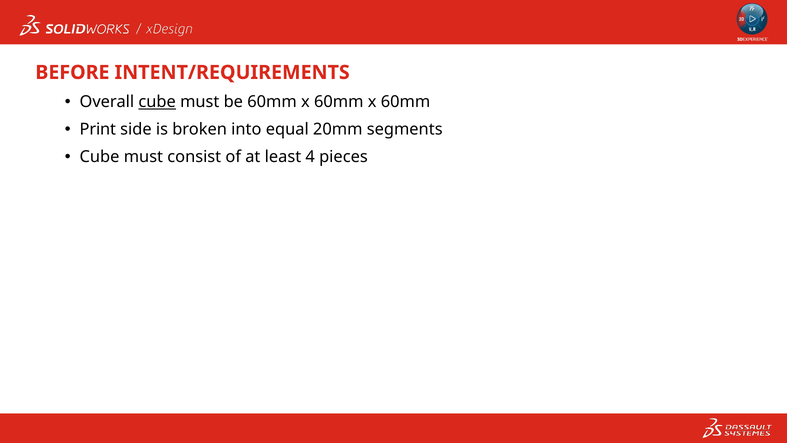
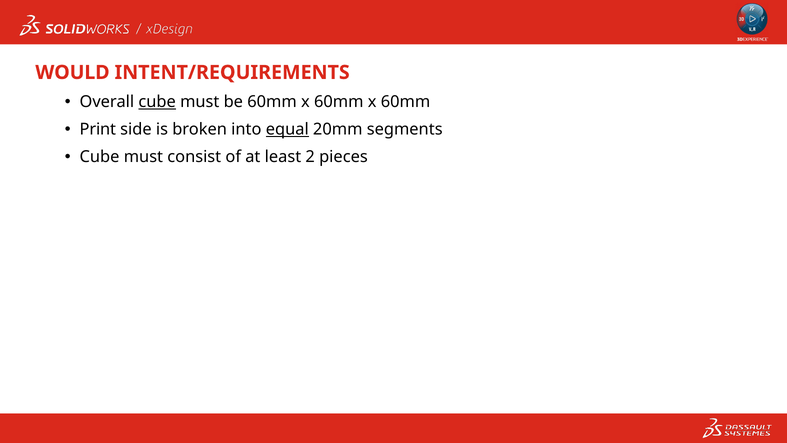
BEFORE: BEFORE -> WOULD (72, 72)
equal underline: none -> present (287, 129)
4: 4 -> 2 (310, 157)
